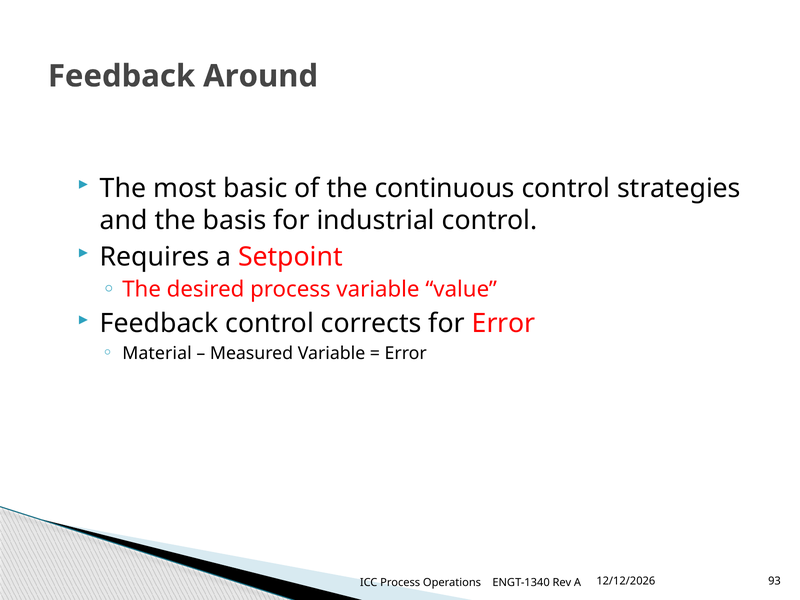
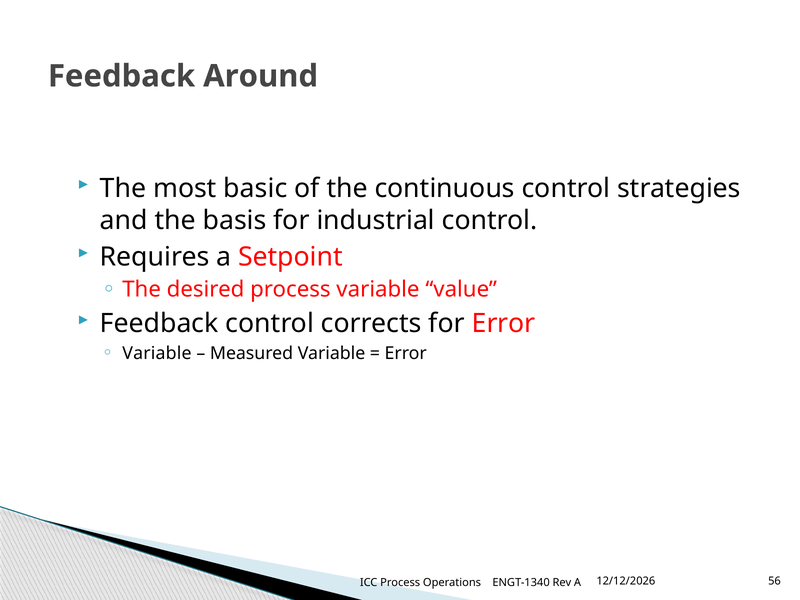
Material: Material -> Variable (157, 353)
93: 93 -> 56 (774, 581)
